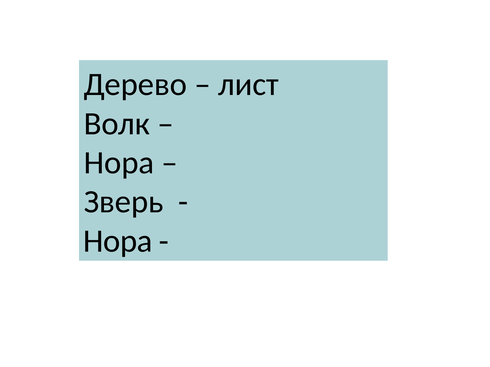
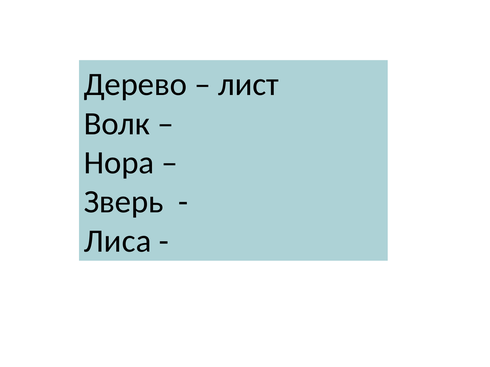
Нора: Нора -> Лиса (118, 241)
